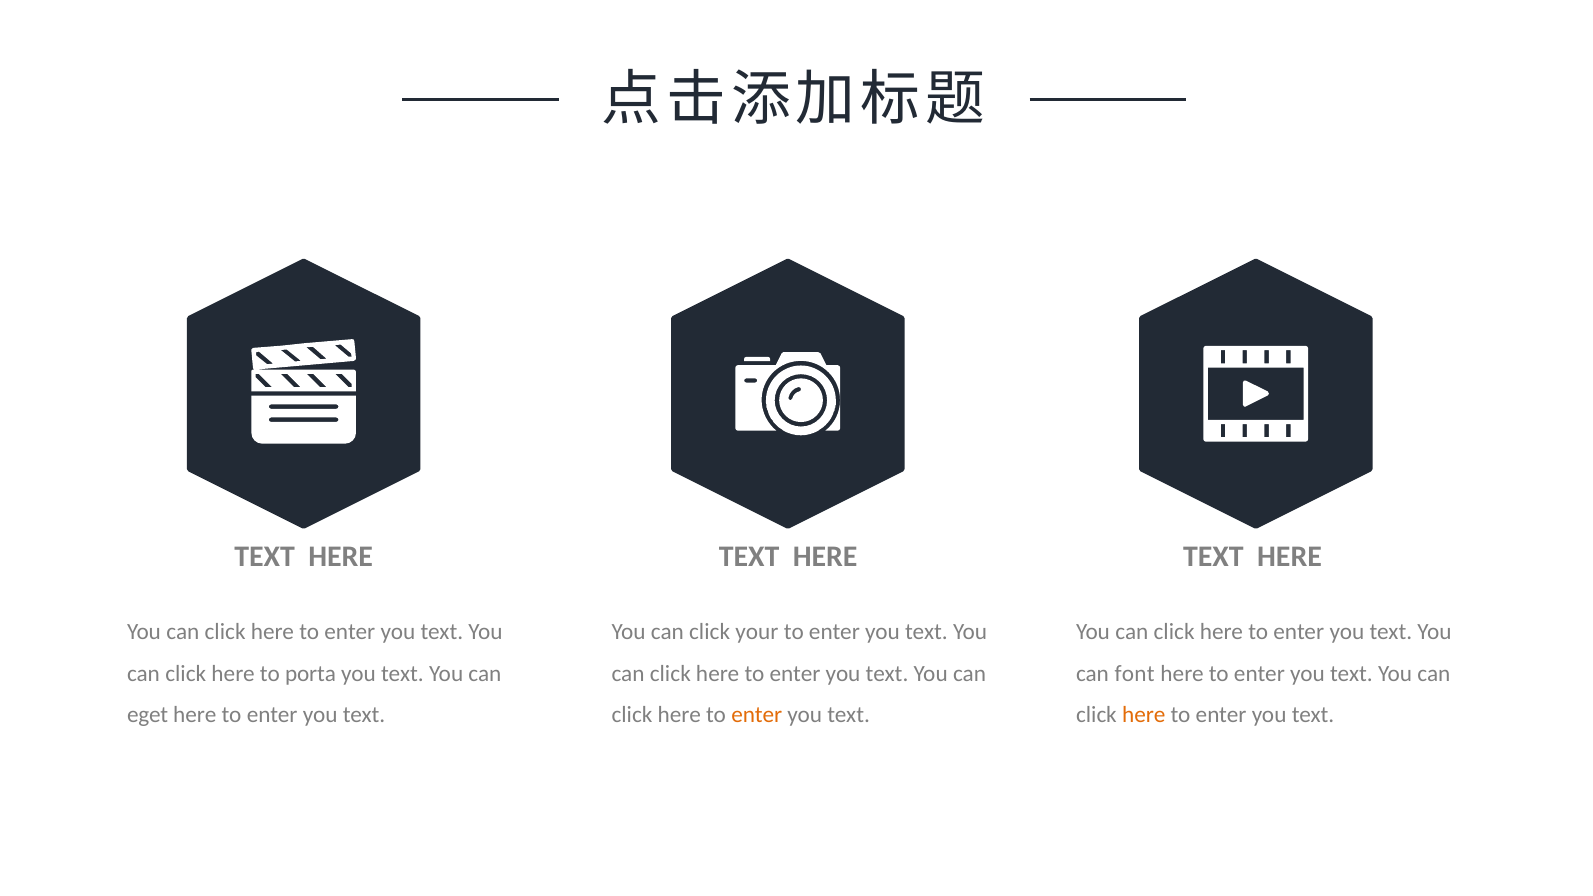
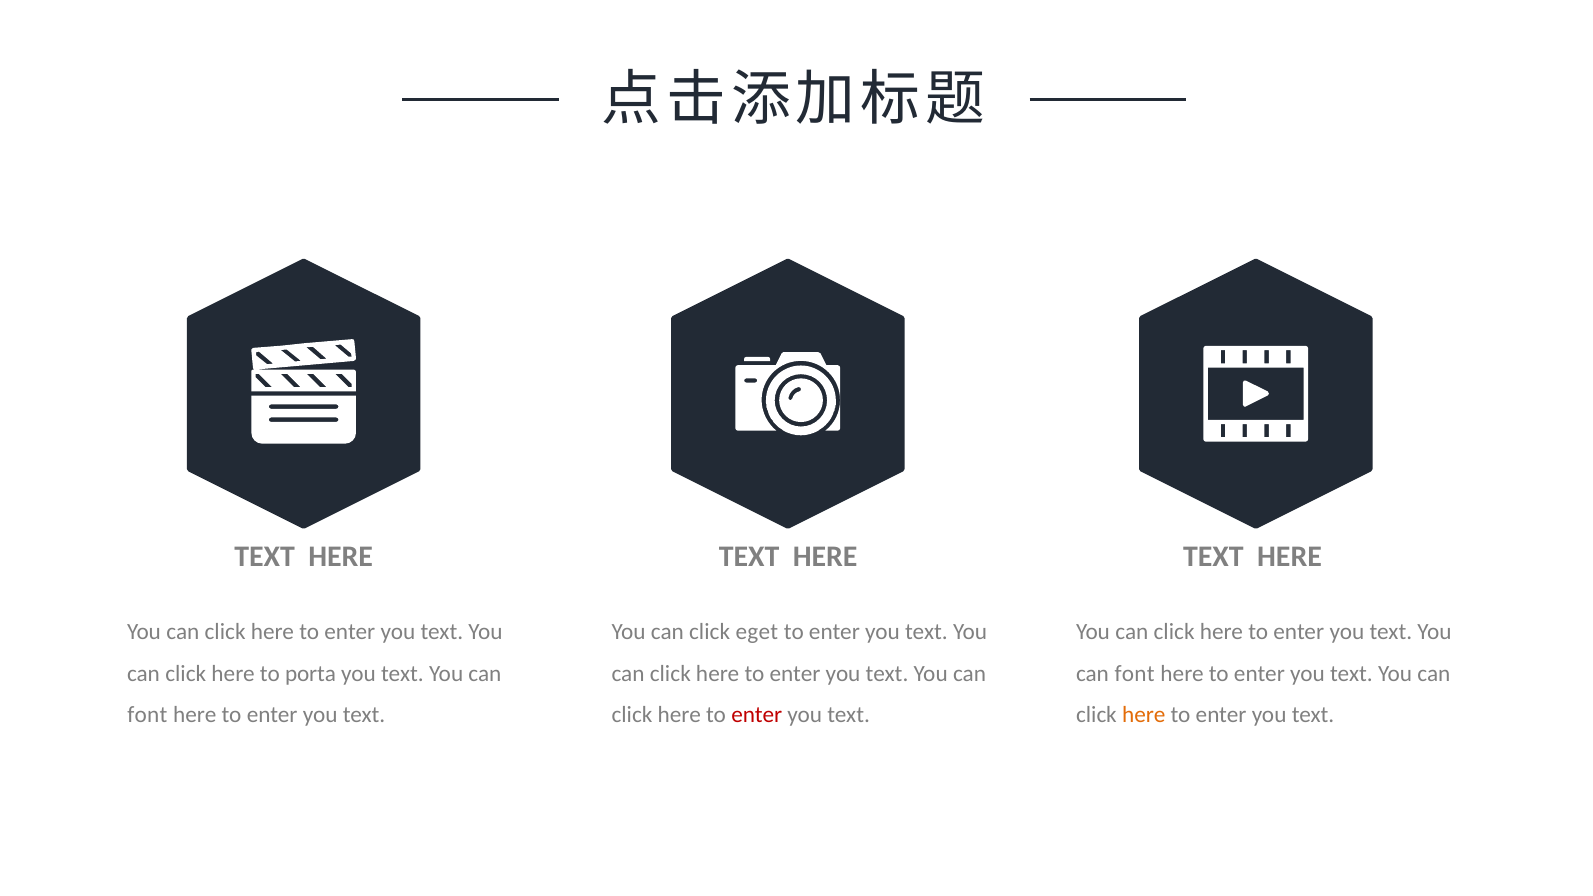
your: your -> eget (757, 632)
eget: eget -> font (147, 715)
enter colour: orange -> red (757, 715)
